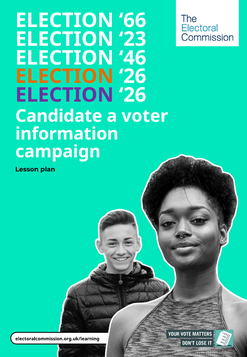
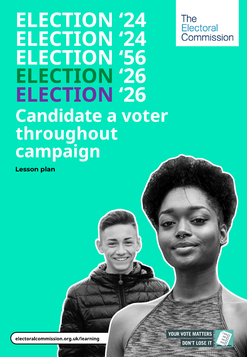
66: 66 -> 24 (133, 20)
23: 23 -> 24 (133, 39)
46: 46 -> 56 (133, 58)
ELECTION colour: orange -> green (64, 76)
information: information -> throughout (67, 134)
